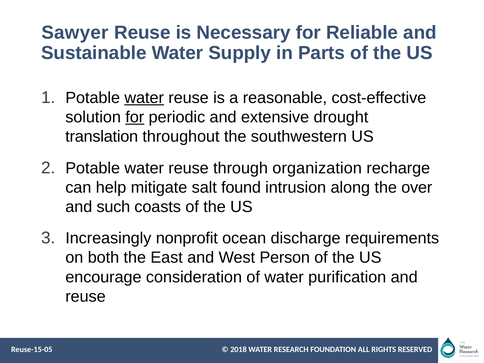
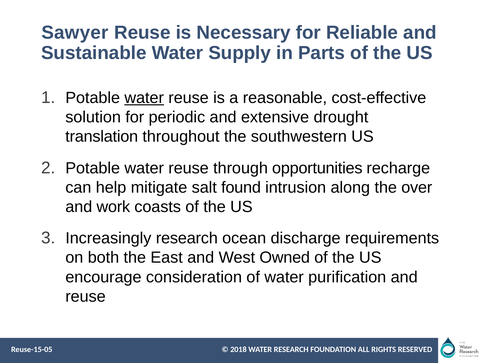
for underline: present -> none (135, 117)
organization: organization -> opportunities (317, 168)
such: such -> work (113, 207)
Increasingly nonprofit: nonprofit -> research (187, 238)
Person: Person -> Owned (285, 258)
